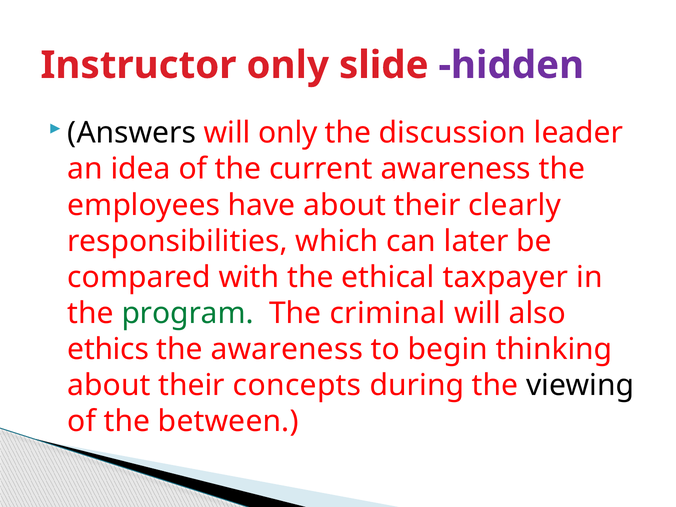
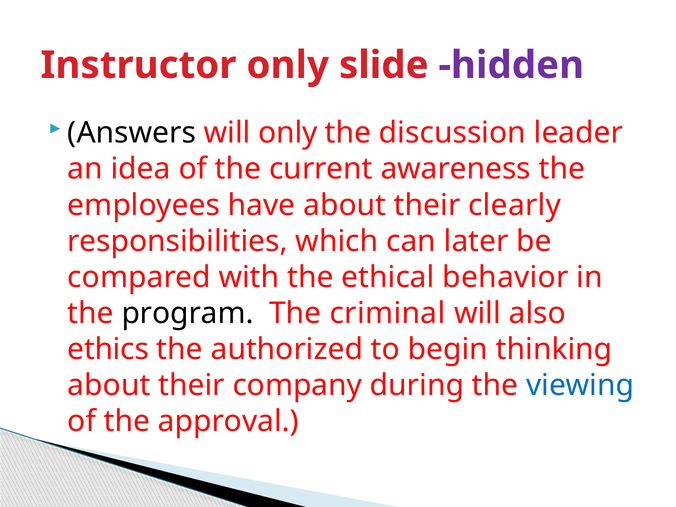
taxpayer: taxpayer -> behavior (505, 277)
program colour: green -> black (188, 313)
the awareness: awareness -> authorized (287, 349)
concepts: concepts -> company (297, 385)
viewing colour: black -> blue (580, 385)
between: between -> approval (228, 421)
